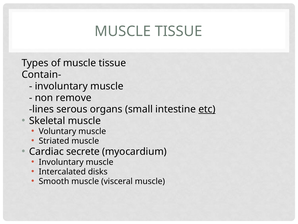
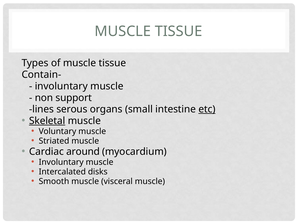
remove: remove -> support (74, 98)
Skeletal underline: none -> present (47, 121)
secrete: secrete -> around (83, 151)
